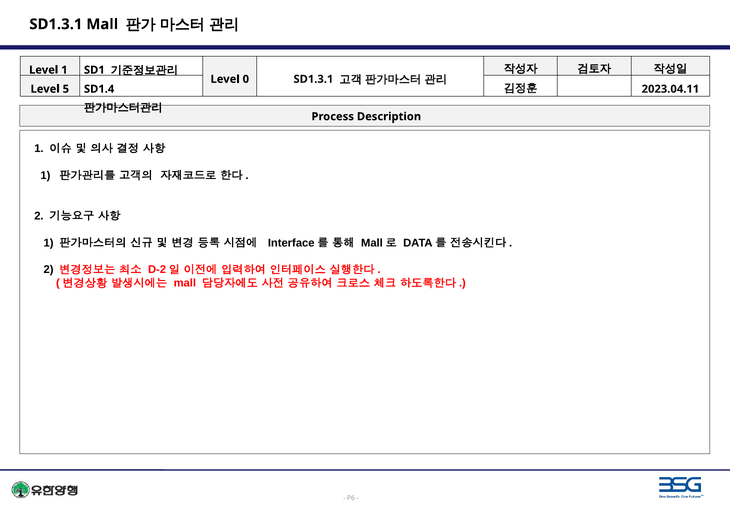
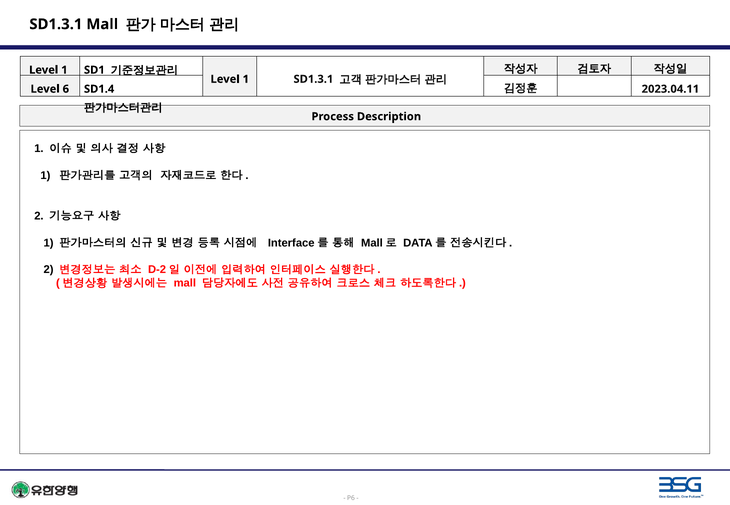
0: 0 -> 1 (246, 79)
5: 5 -> 6 (66, 89)
